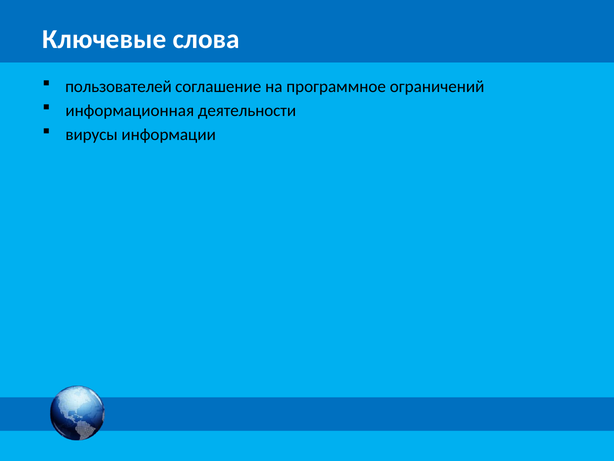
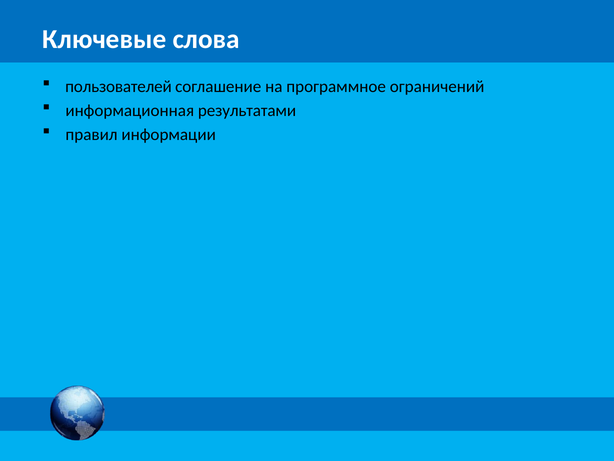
деятельности: деятельности -> результатами (247, 110)
вирусы: вирусы -> правил (91, 134)
